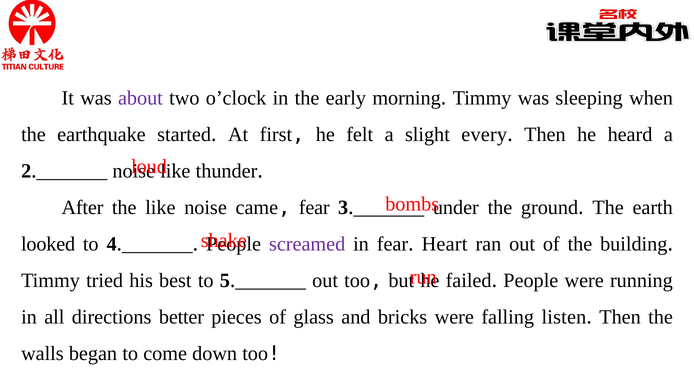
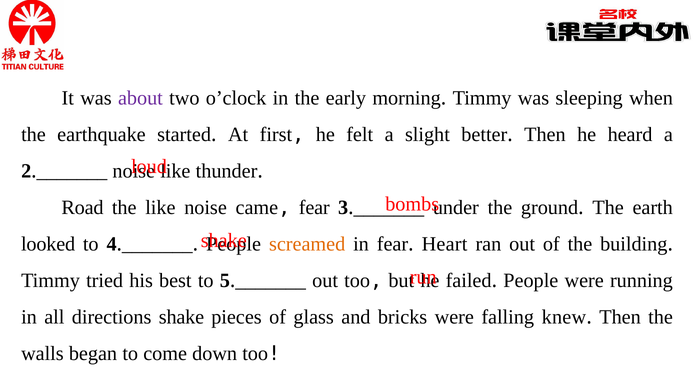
every: every -> better (484, 134)
After: After -> Road (82, 207)
screamed colour: purple -> orange (307, 244)
directions better: better -> shake (181, 317)
listen: listen -> knew (564, 317)
